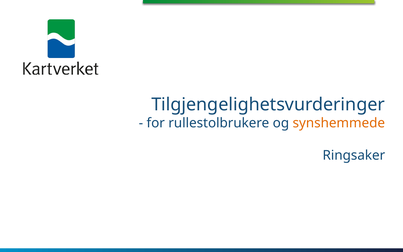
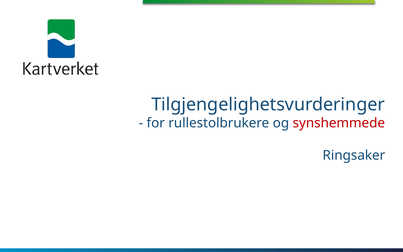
synshemmede colour: orange -> red (339, 123)
